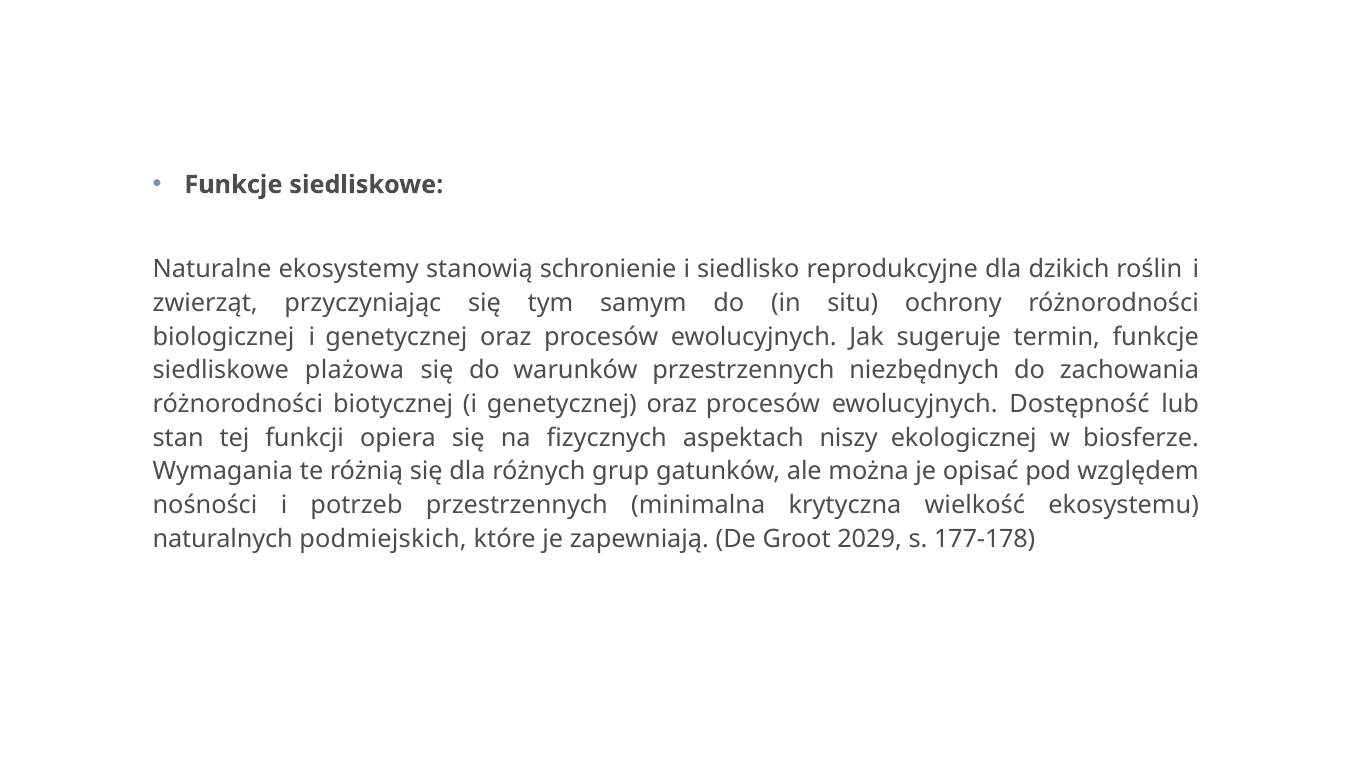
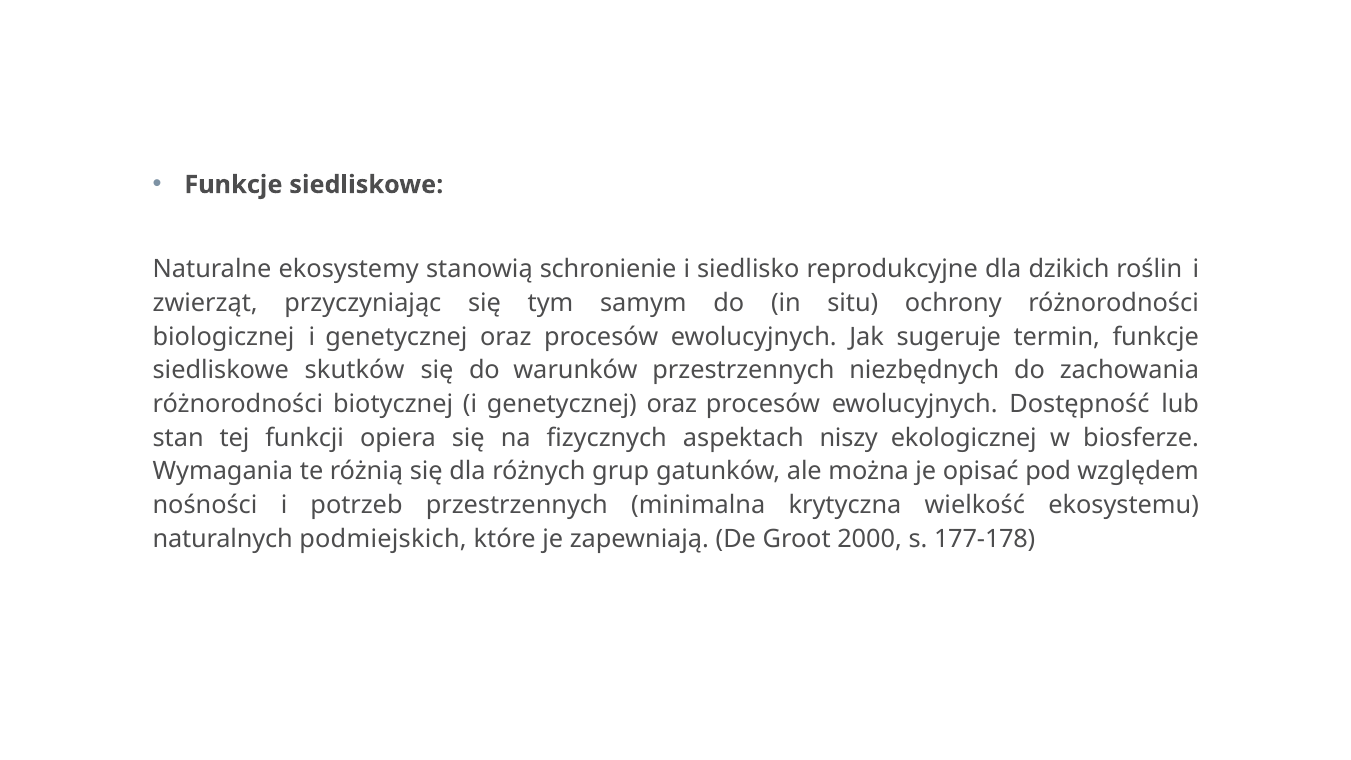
plażowa: plażowa -> skutków (355, 370)
2029: 2029 -> 2000 (870, 539)
